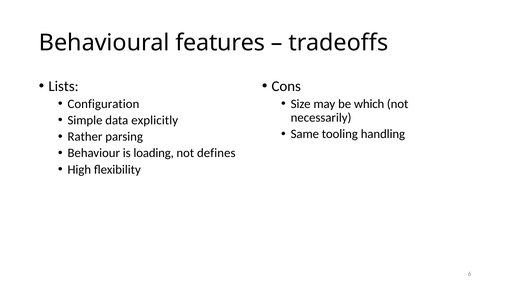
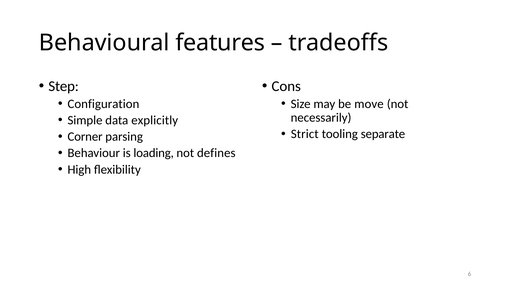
Lists: Lists -> Step (64, 86)
which: which -> move (369, 104)
Same: Same -> Strict (305, 134)
handling: handling -> separate (383, 134)
Rather: Rather -> Corner (85, 137)
